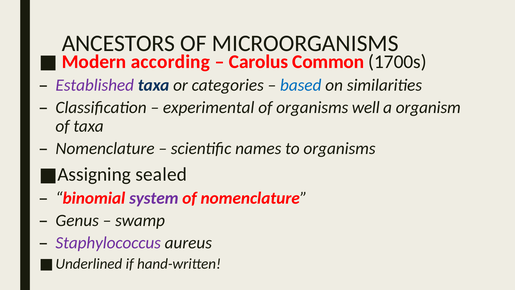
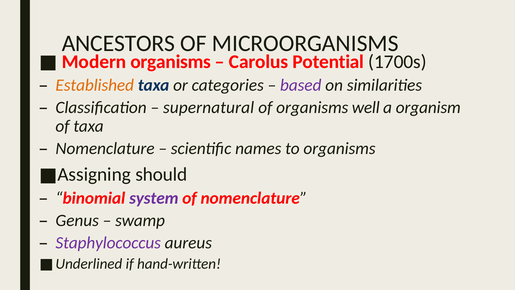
Modern according: according -> organisms (171, 62)
Common: Common -> Potential (328, 62)
Established colour: purple -> orange (95, 85)
based colour: blue -> purple (301, 85)
experimental: experimental -> supernatural (209, 107)
sealed: sealed -> should (161, 174)
